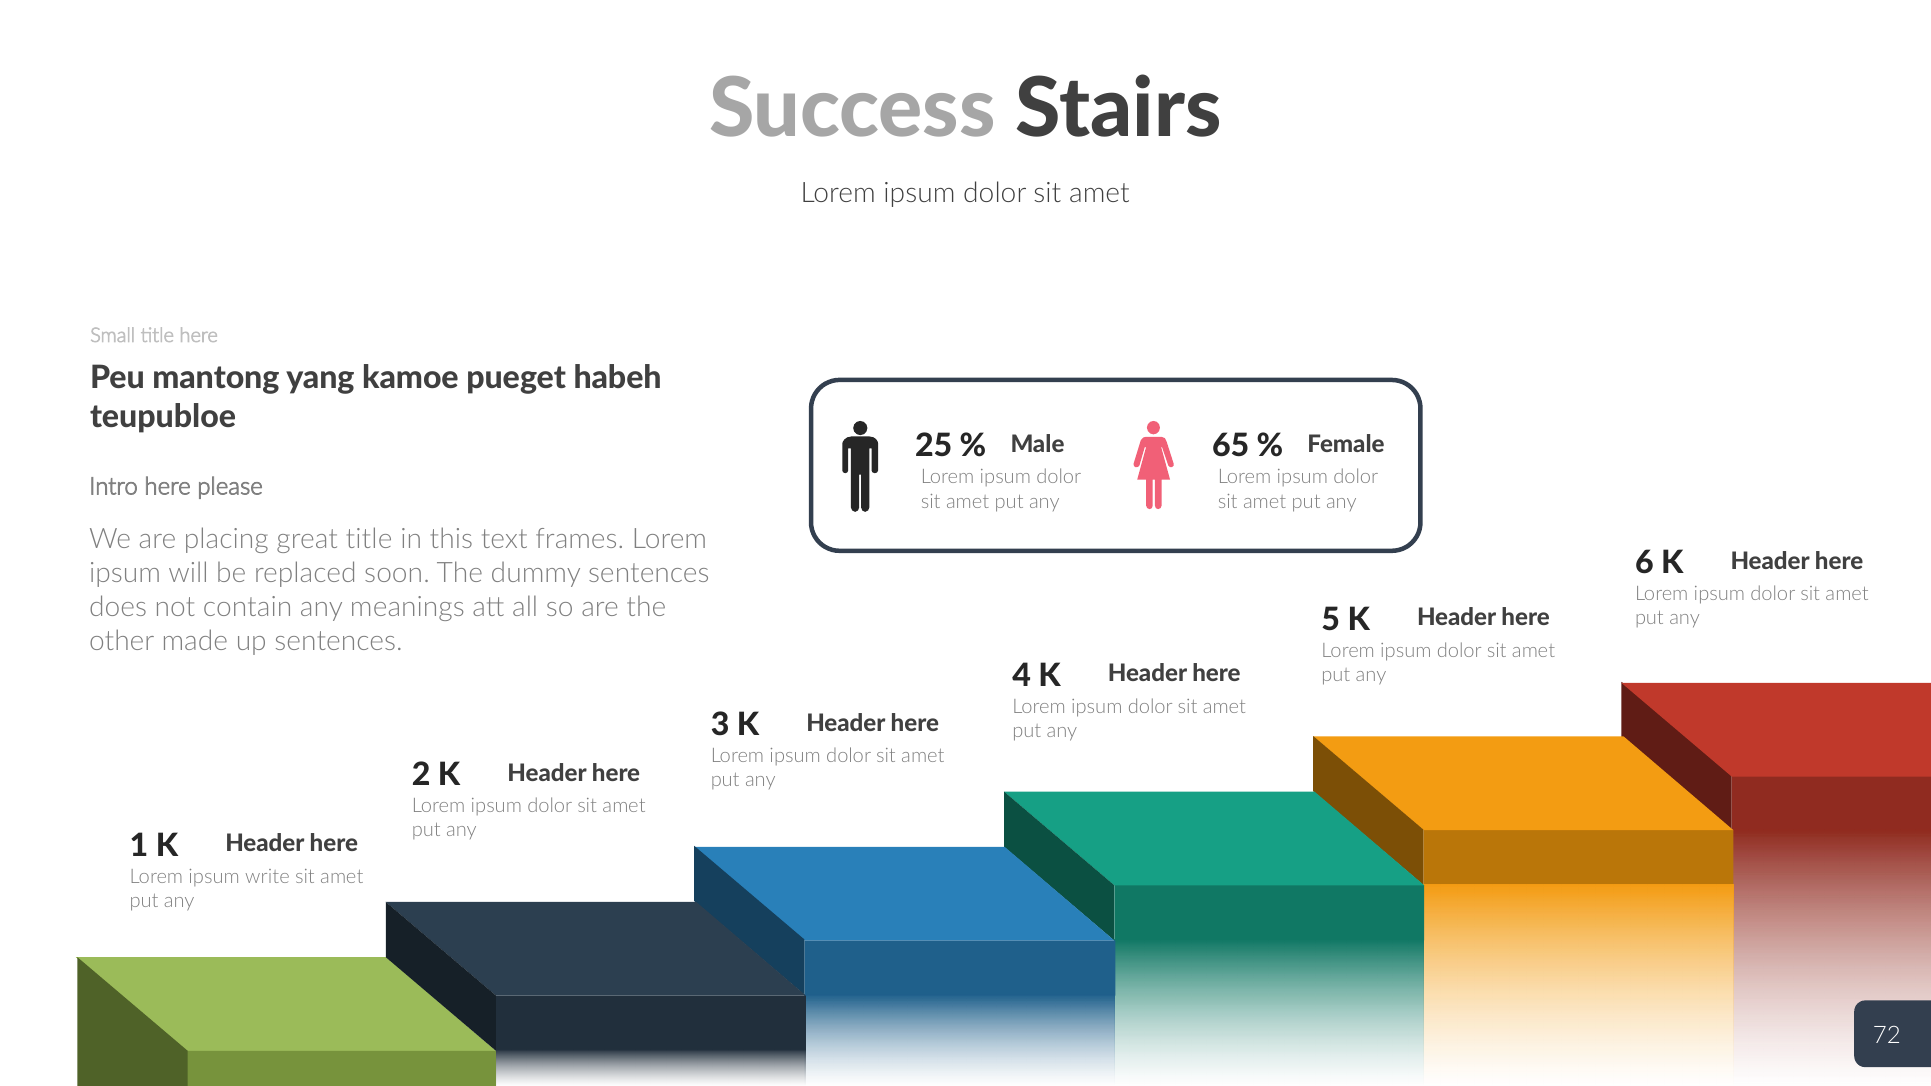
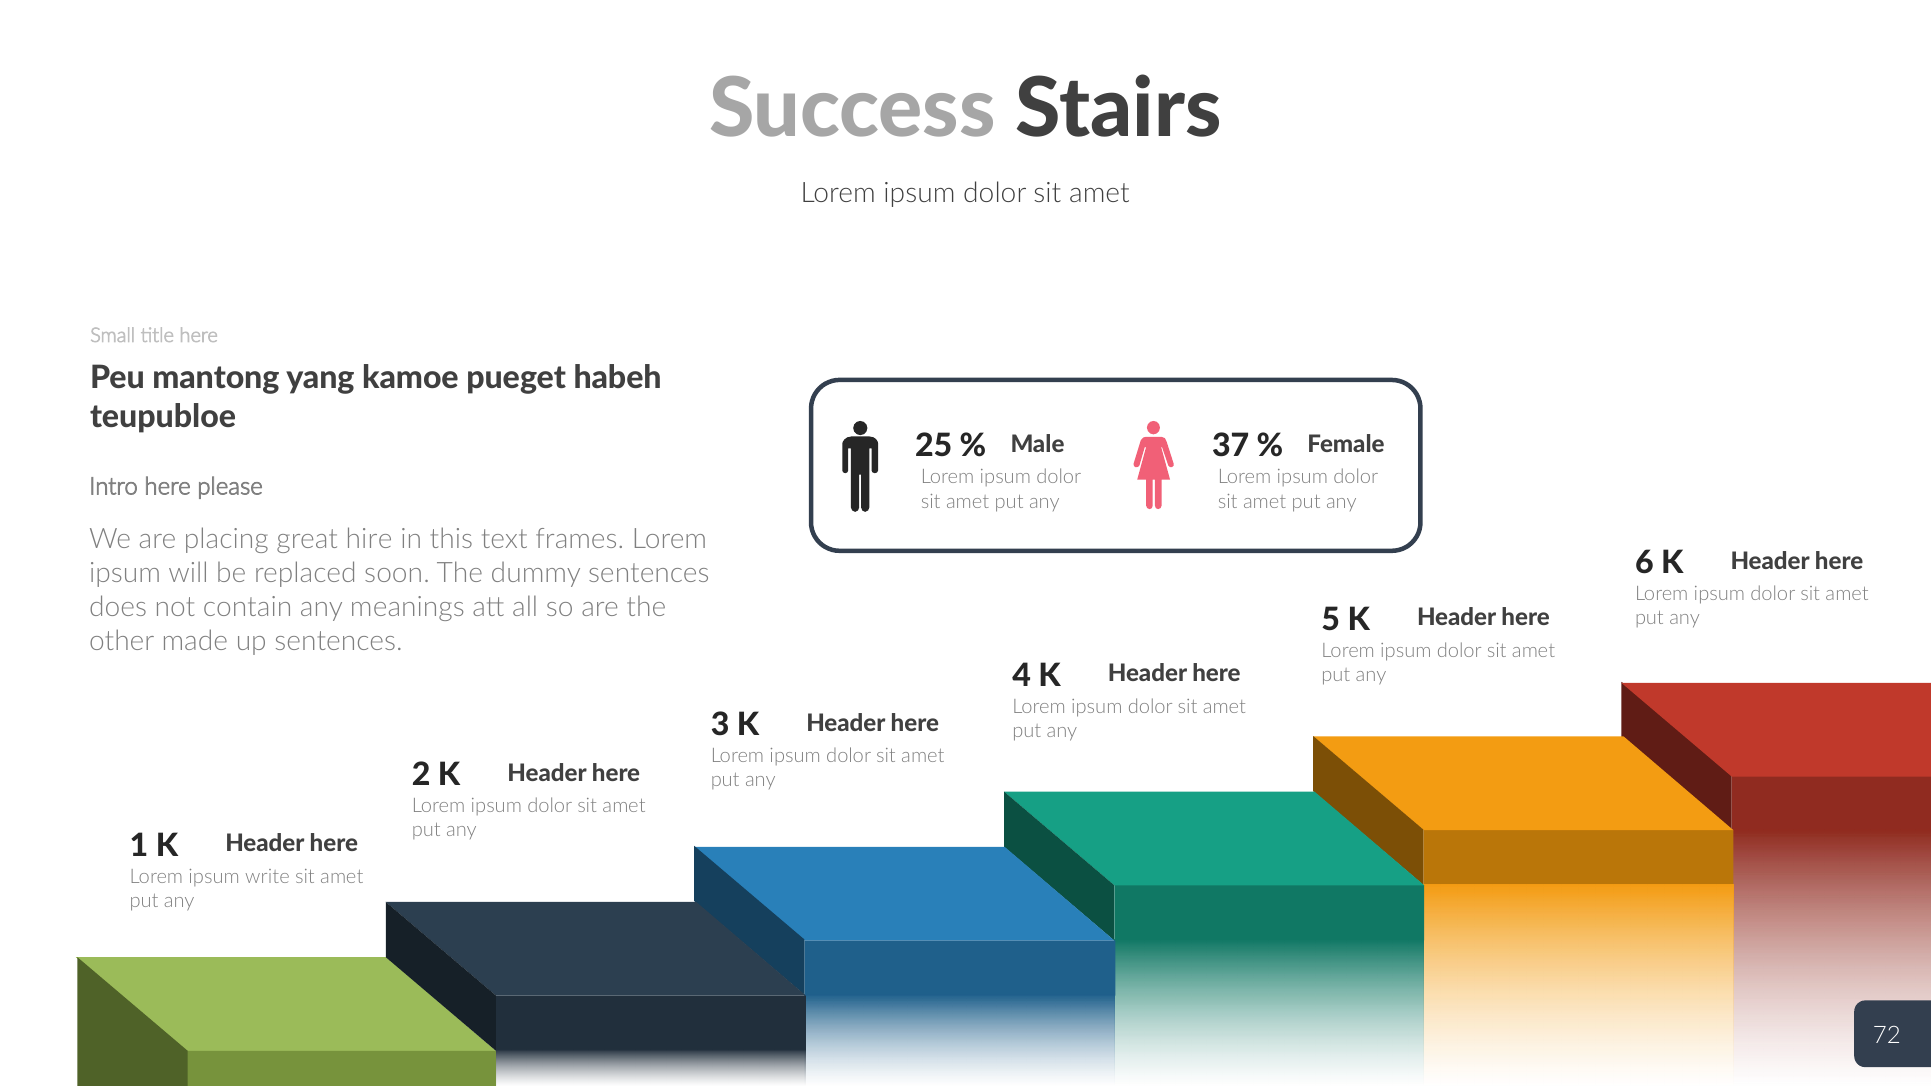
65: 65 -> 37 (1231, 446)
great title: title -> hire (369, 540)
